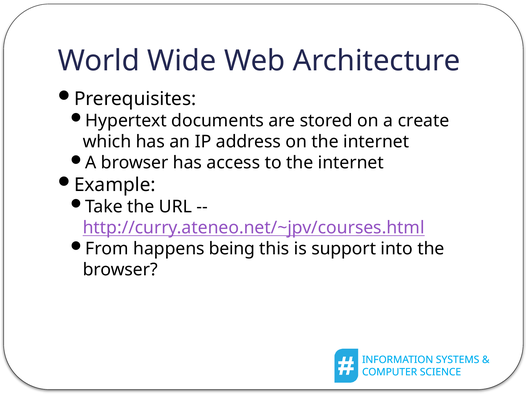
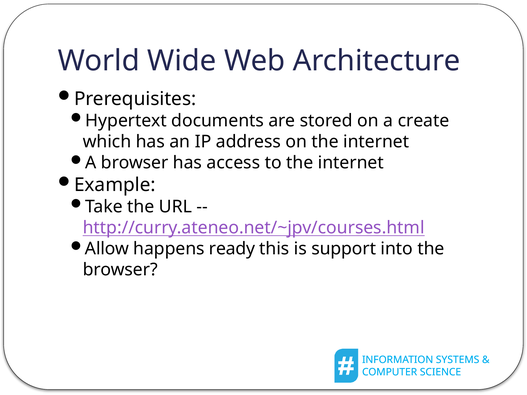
From: From -> Allow (107, 249)
being: being -> ready (232, 249)
